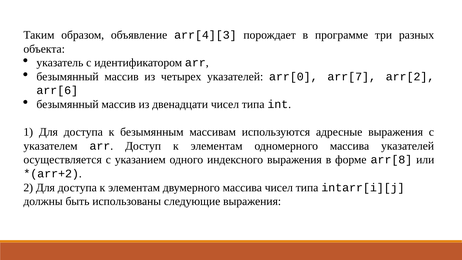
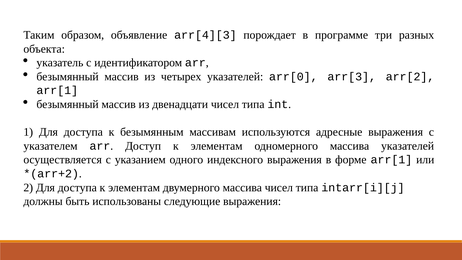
arr[7: arr[7 -> arr[3 (352, 77)
arr[6: arr[6 -> arr[1 (57, 90)
форме arr[8: arr[8 -> arr[1 (391, 160)
